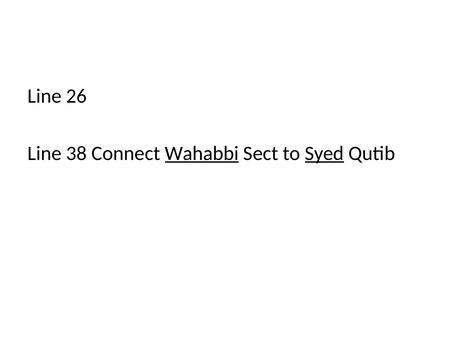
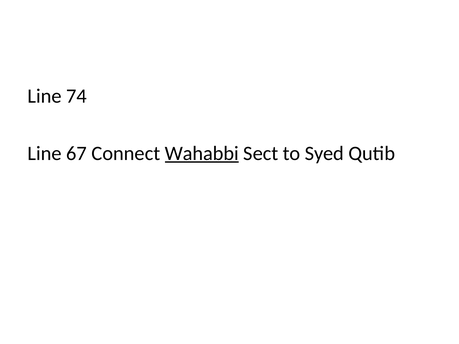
26: 26 -> 74 (77, 96)
38: 38 -> 67 (77, 153)
Syed underline: present -> none (324, 153)
